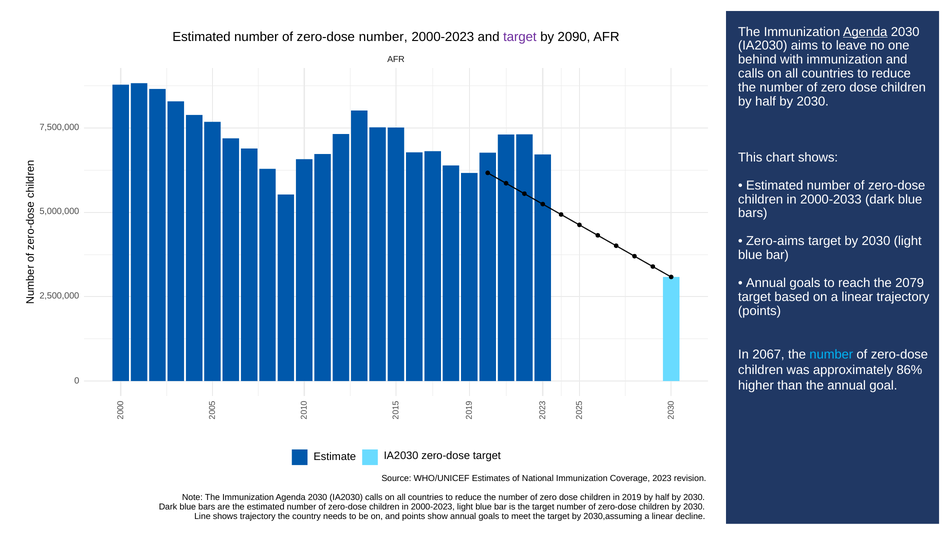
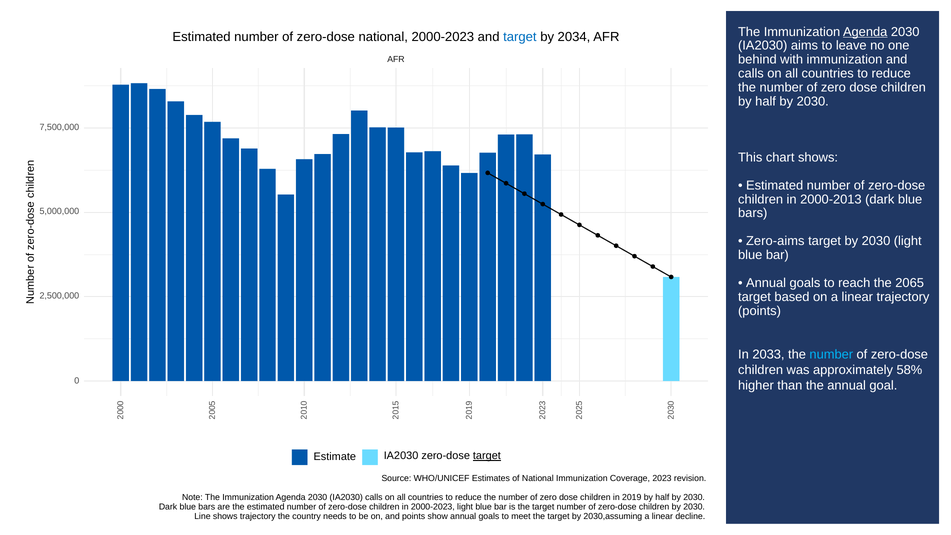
zero-dose number: number -> national (383, 37)
target colour: purple -> blue (520, 37)
2090: 2090 -> 2034 (574, 37)
2000-2033: 2000-2033 -> 2000-2013 (831, 199)
2079: 2079 -> 2065 (910, 283)
2067: 2067 -> 2033 (768, 355)
86%: 86% -> 58% (909, 370)
target underline: none -> present (487, 456)
